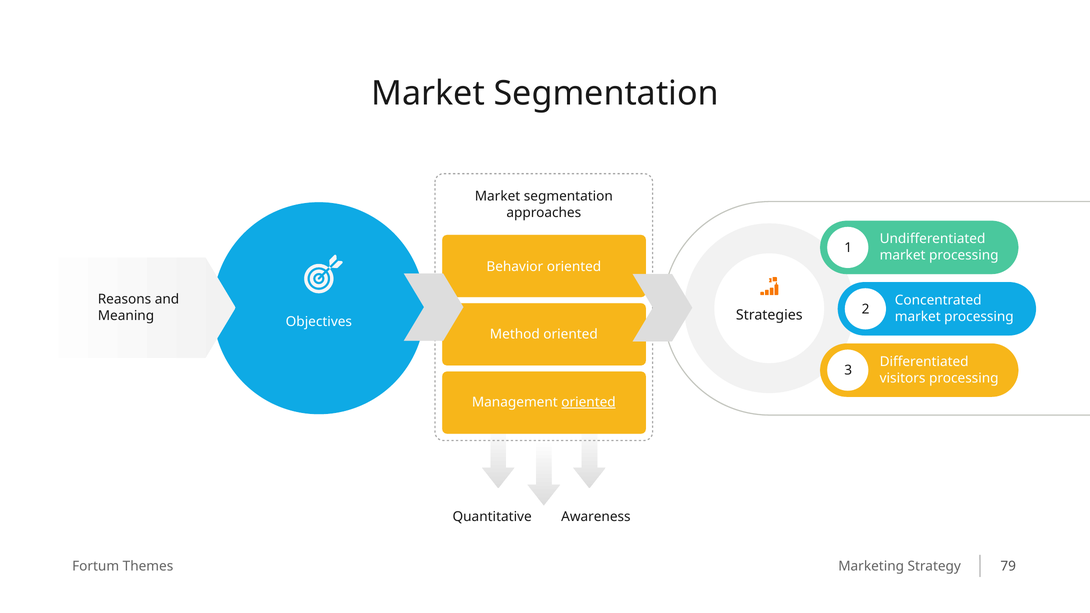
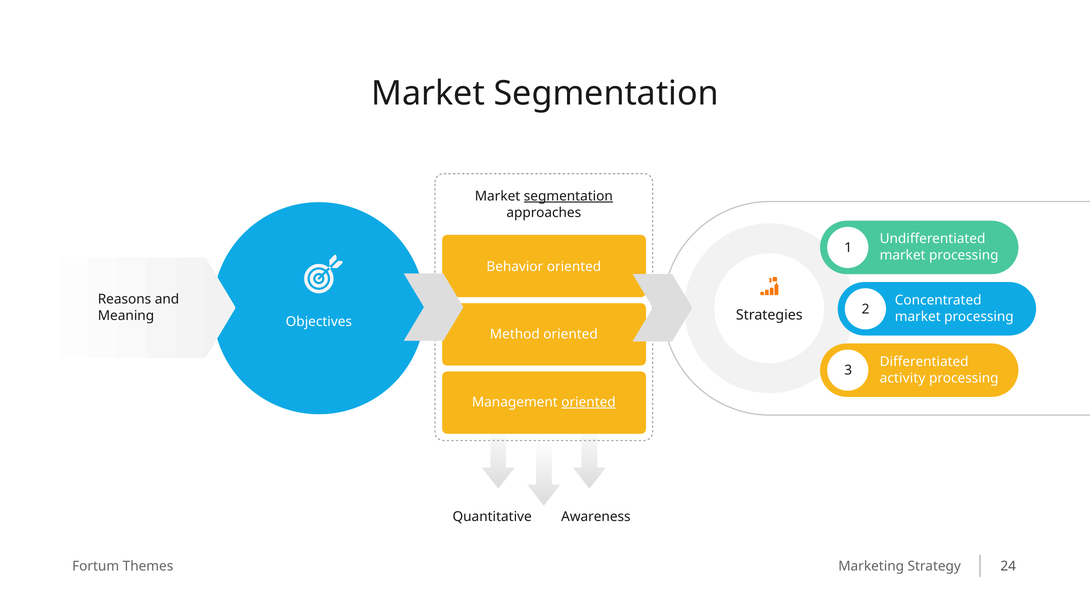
segmentation underline: none -> present (568, 196)
visitors: visitors -> activity (903, 378)
79: 79 -> 24 (1008, 566)
